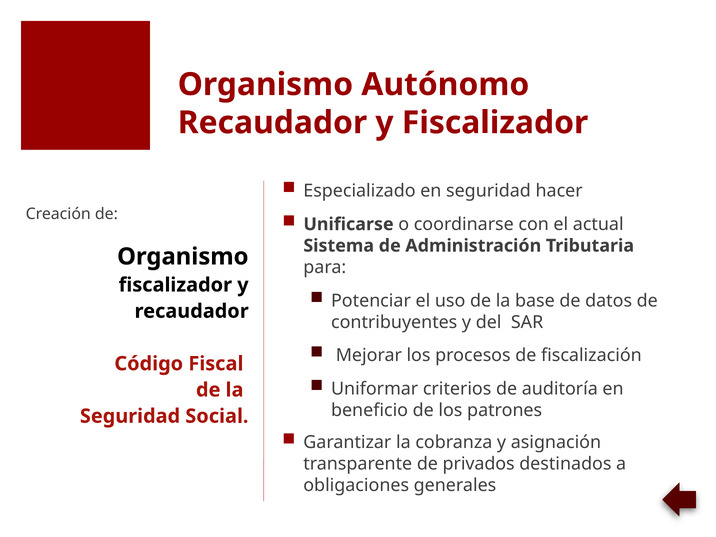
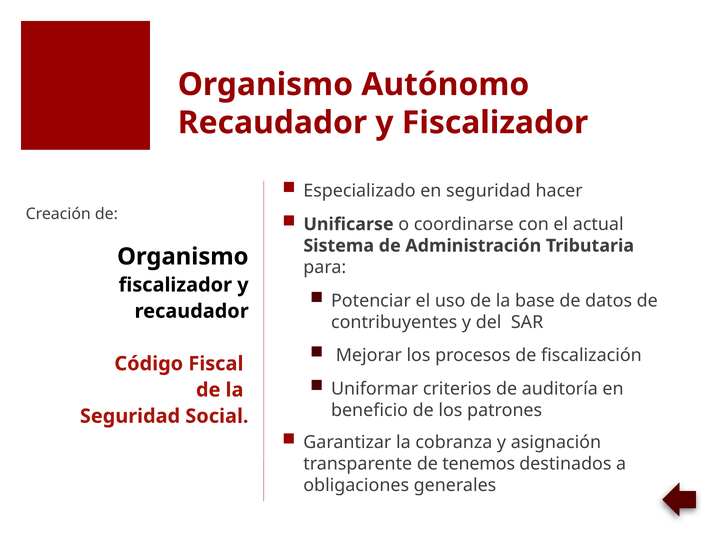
privados: privados -> tenemos (479, 464)
